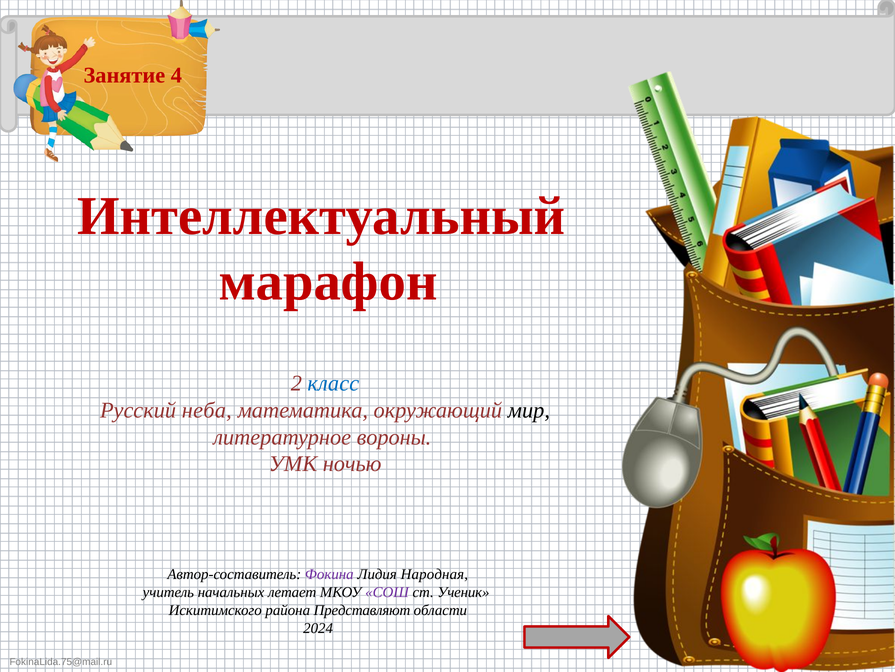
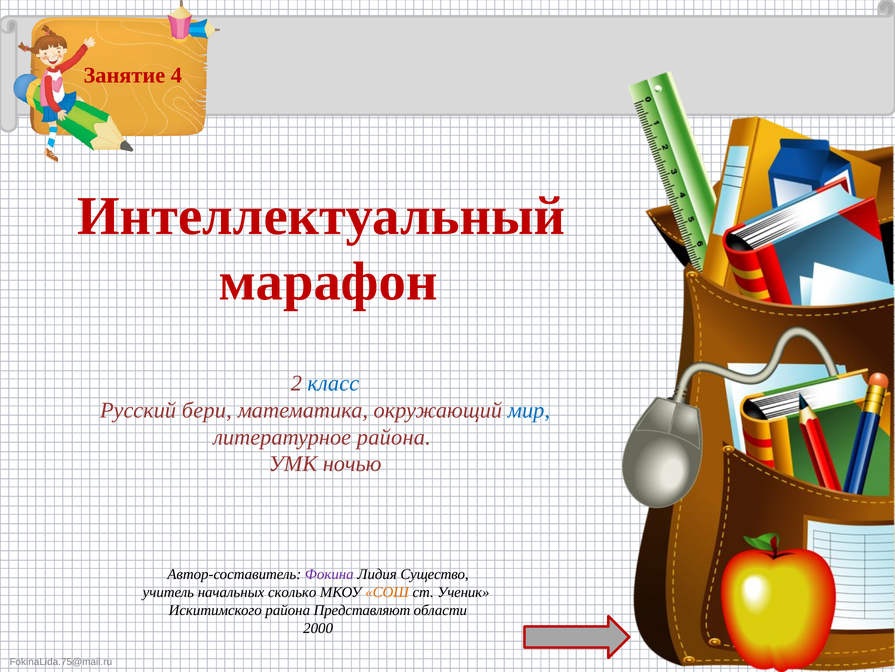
неба: неба -> бери (207, 410)
мир colour: black -> blue (529, 410)
литературное вороны: вороны -> района (394, 437)
Народная: Народная -> Существо (435, 574)
летает: летает -> сколько (292, 592)
СОШ colour: purple -> orange (387, 592)
2024: 2024 -> 2000 (318, 627)
